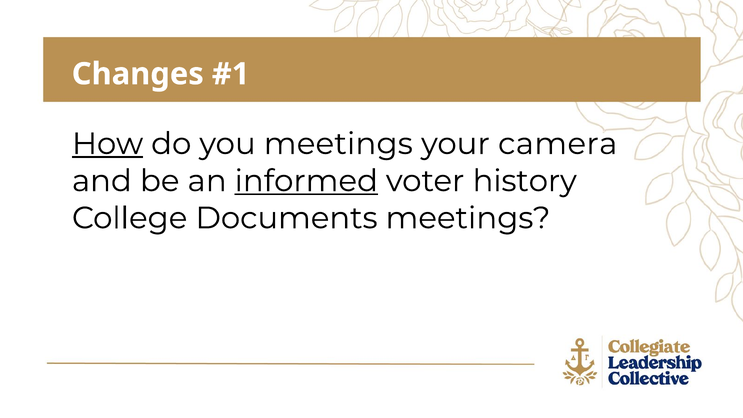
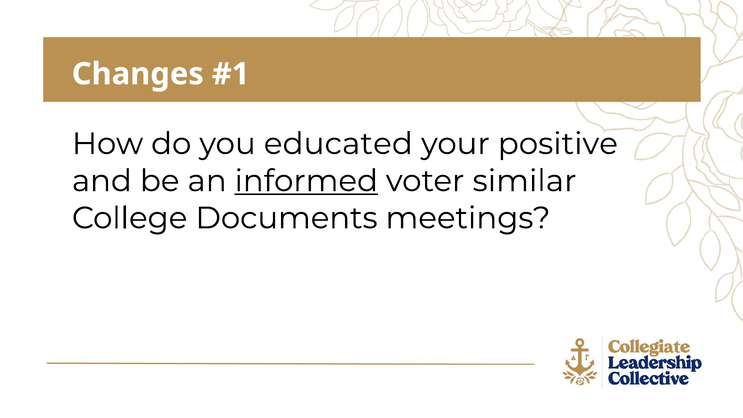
How underline: present -> none (108, 144)
you meetings: meetings -> educated (338, 144)
camera: camera -> positive (558, 144)
history: history -> similar (525, 181)
